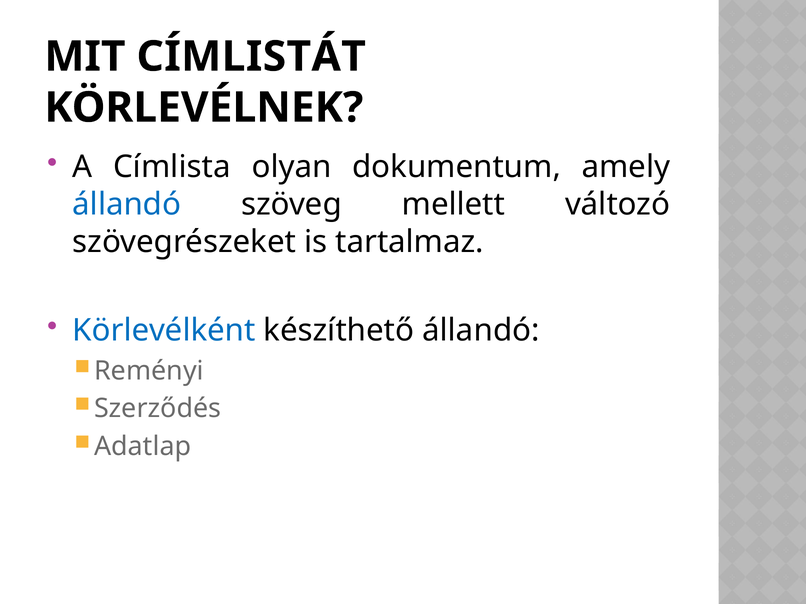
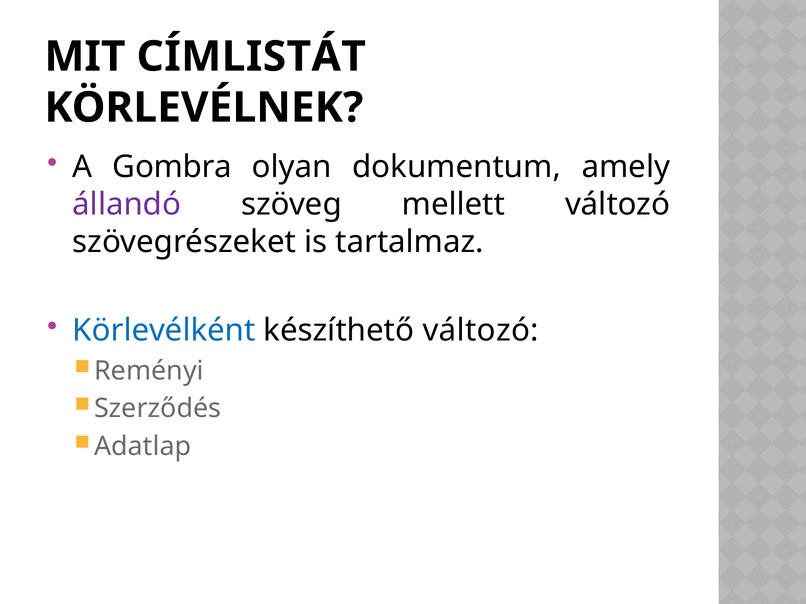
Címlista: Címlista -> Gombra (172, 167)
állandó colour: blue -> purple (127, 205)
készíthető állandó: állandó -> változó (481, 331)
